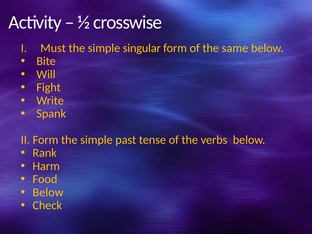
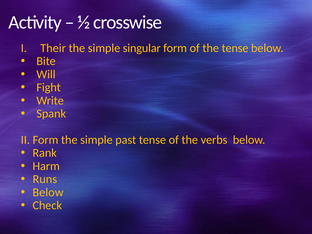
Must: Must -> Their (53, 48)
the same: same -> tense (235, 48)
Food: Food -> Runs (45, 179)
